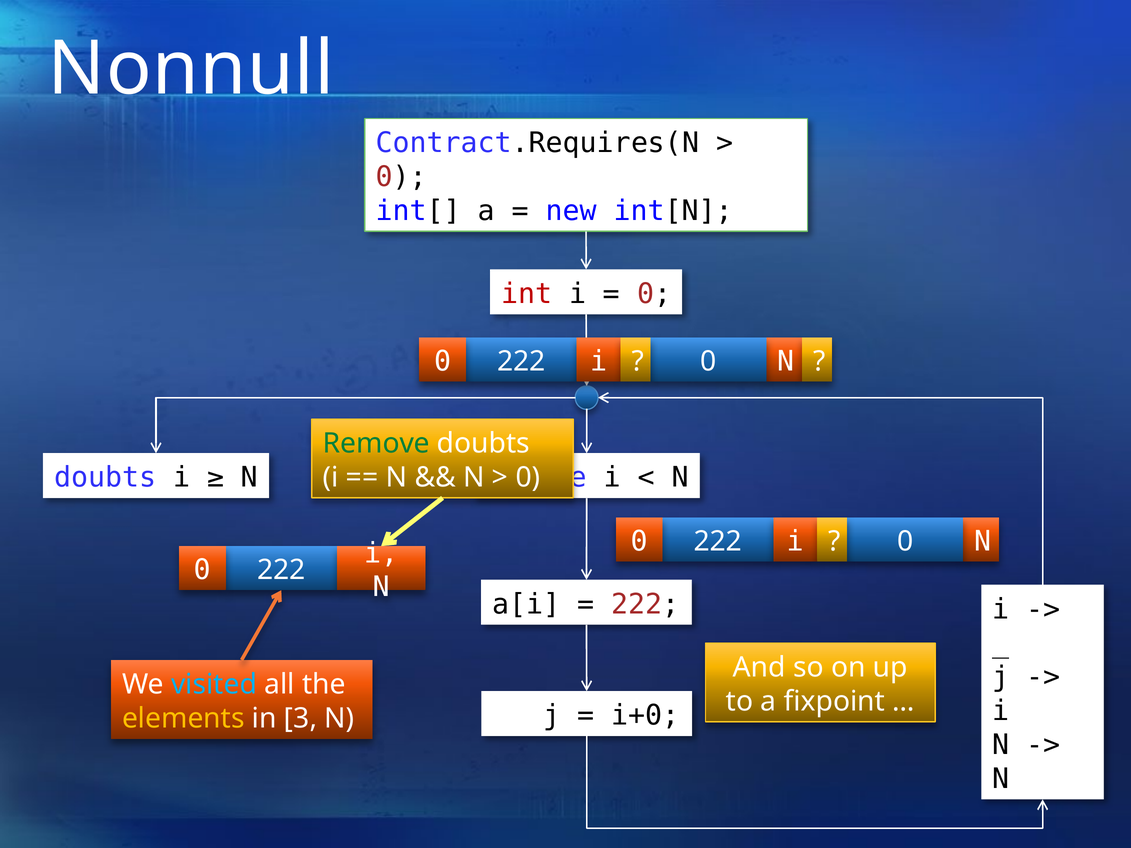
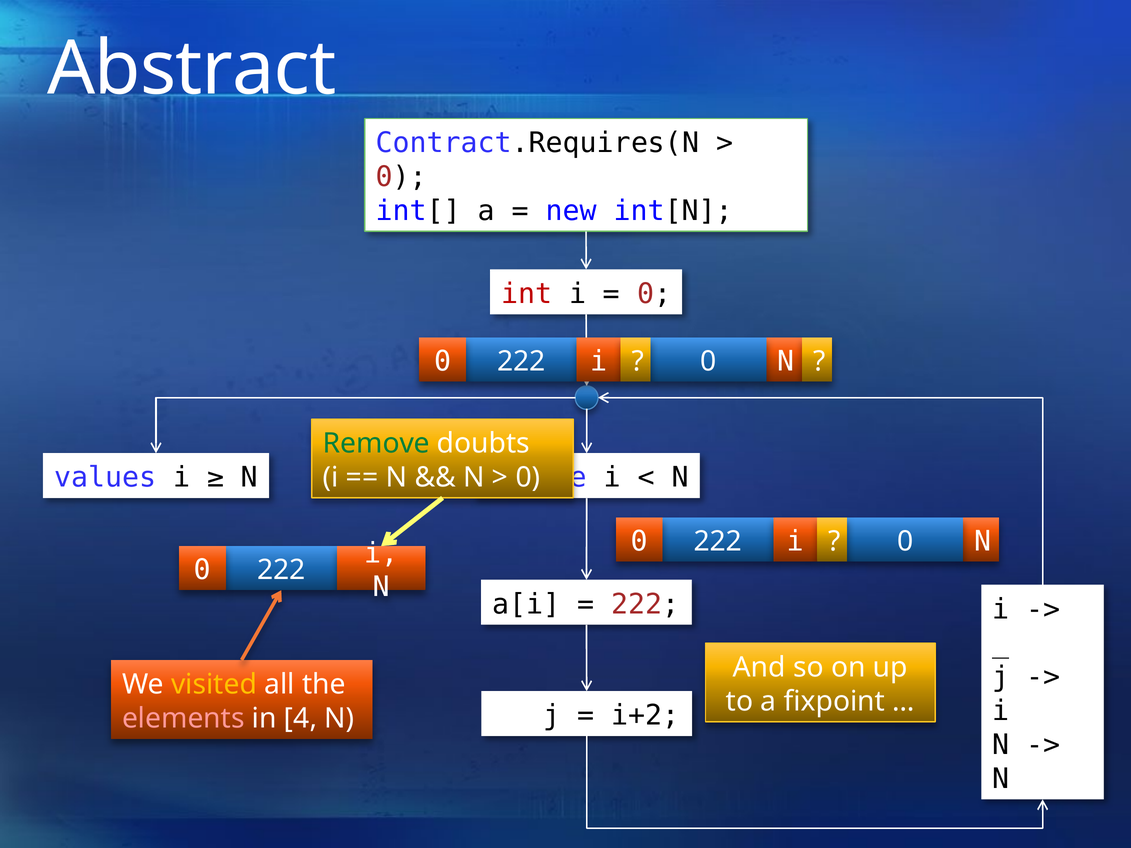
Nonnull: Nonnull -> Abstract (192, 69)
doubts: doubts -> values (105, 478)
visited colour: light blue -> yellow (214, 685)
i+0: i+0 -> i+2 (645, 716)
elements colour: yellow -> pink (183, 719)
3: 3 -> 4 (301, 719)
